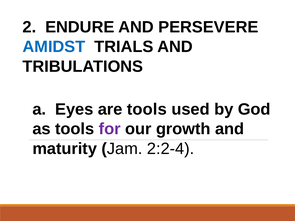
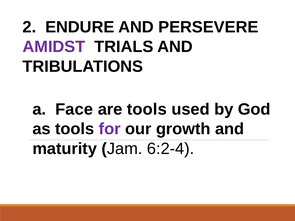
AMIDST colour: blue -> purple (54, 47)
Eyes: Eyes -> Face (74, 109)
2:2-4: 2:2-4 -> 6:2-4 (171, 149)
